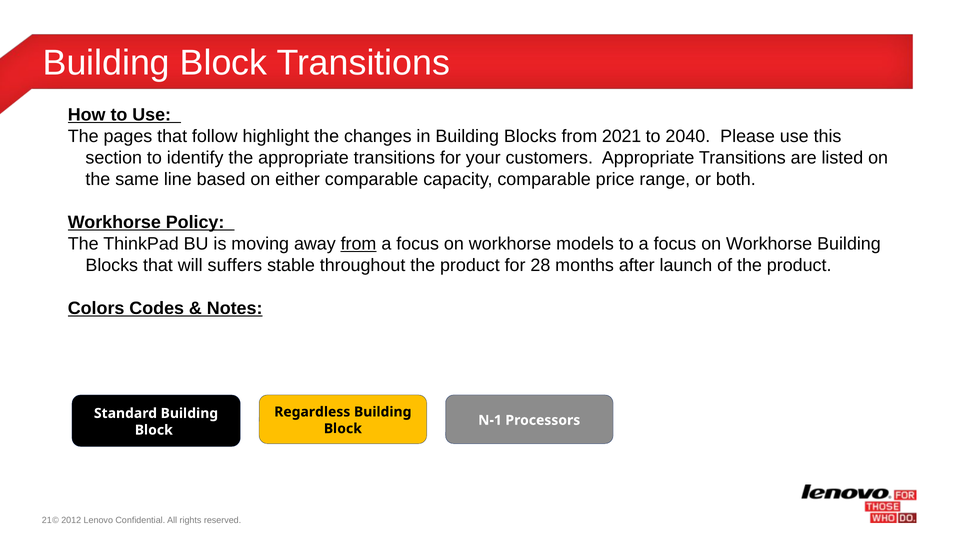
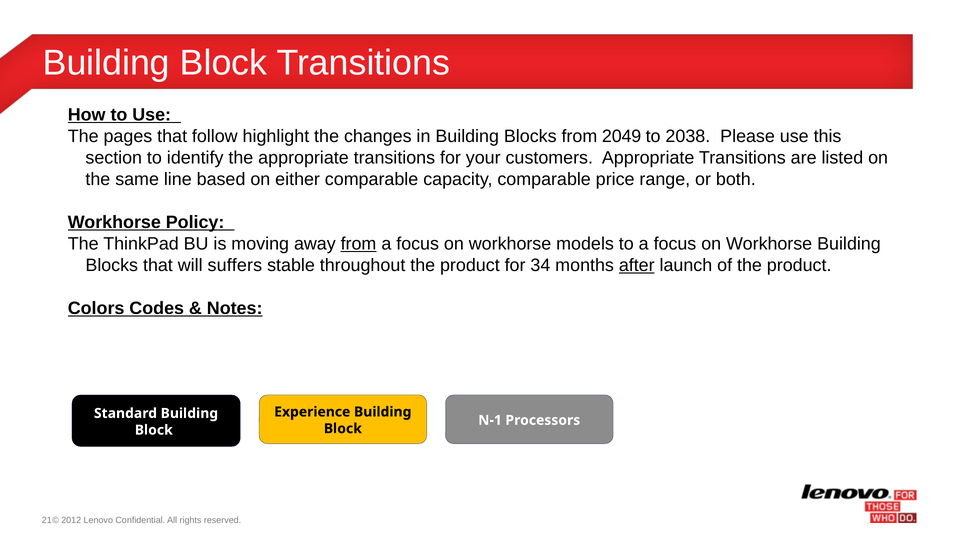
2021: 2021 -> 2049 (622, 136)
2040: 2040 -> 2038 (688, 136)
28: 28 -> 34 (540, 265)
after underline: none -> present (637, 265)
Regardless: Regardless -> Experience (312, 412)
